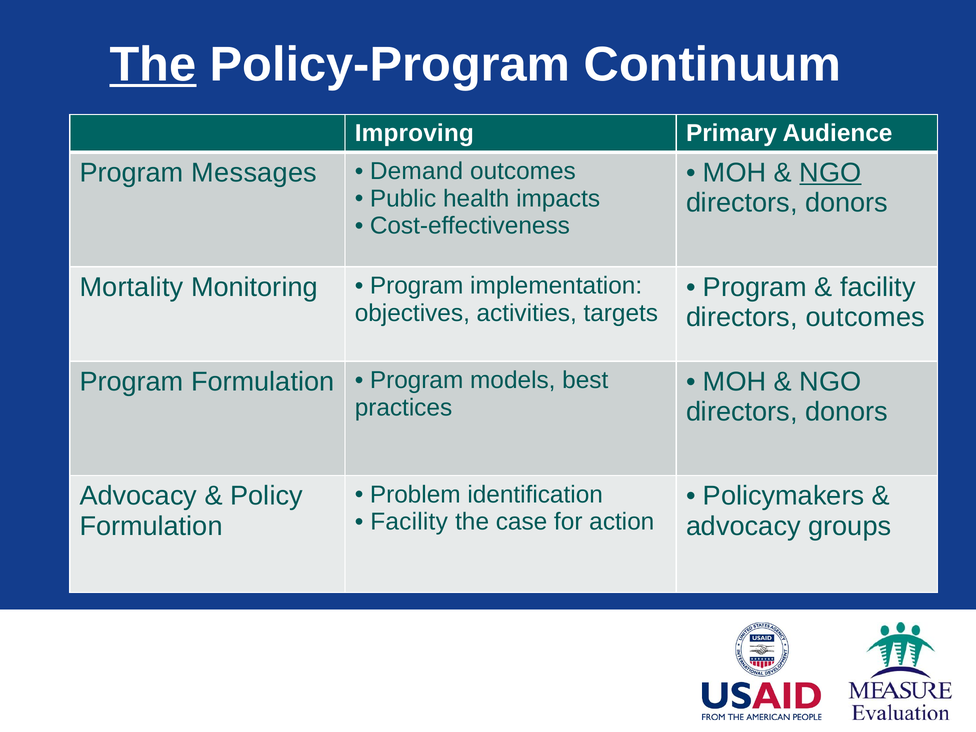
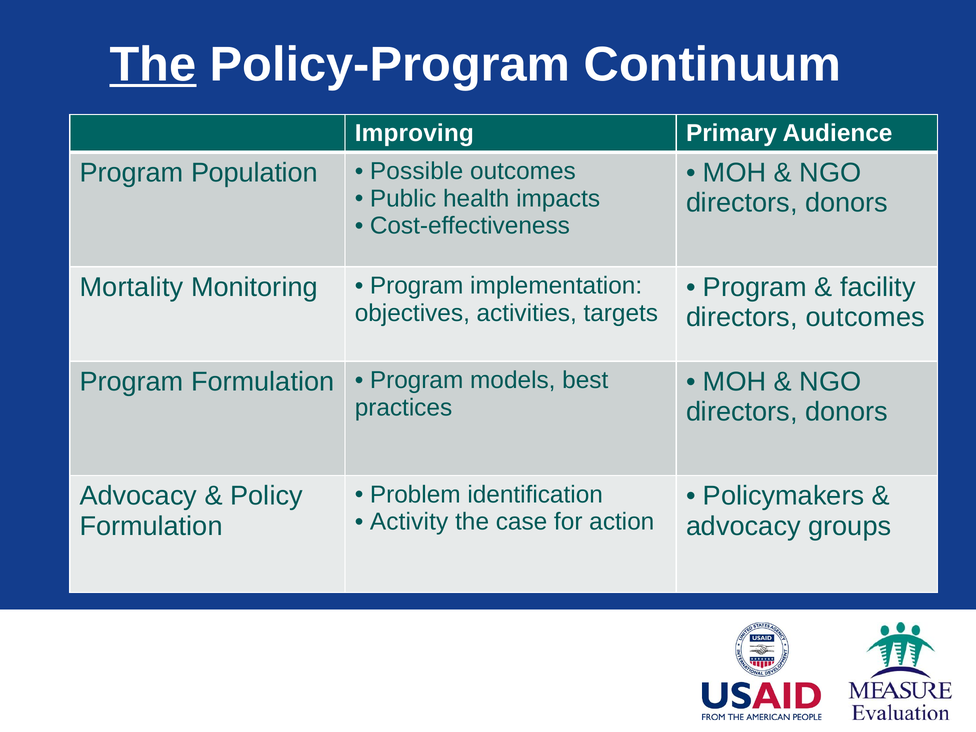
NGO underline: present -> none (830, 173)
Messages: Messages -> Population (254, 173)
Demand: Demand -> Possible (417, 171)
Facility: Facility -> Activity (409, 522)
